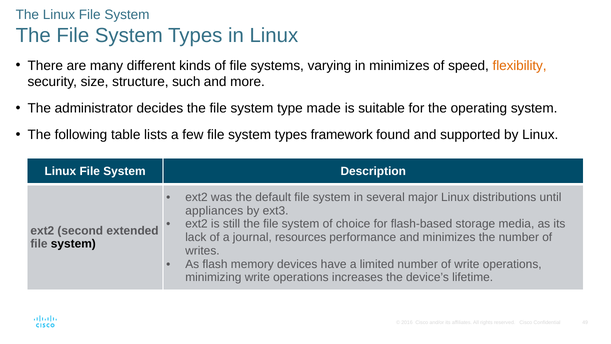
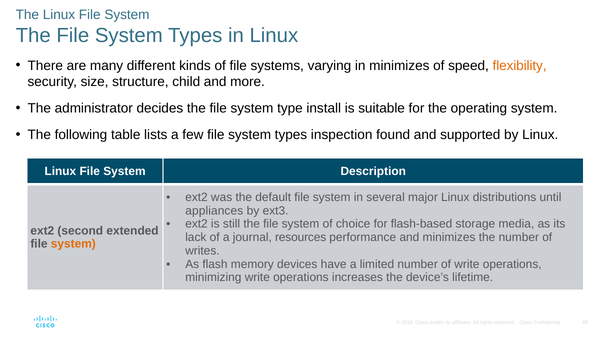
such: such -> child (186, 82)
made: made -> install (324, 108)
framework: framework -> inspection (342, 135)
system colour: black -> orange (73, 244)
